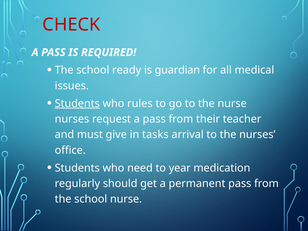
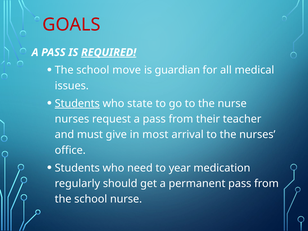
CHECK: CHECK -> GOALS (72, 25)
REQUIRED underline: none -> present (109, 52)
ready: ready -> move (127, 70)
rules: rules -> state (140, 103)
tasks: tasks -> most (155, 135)
